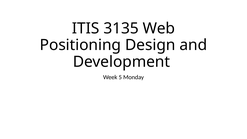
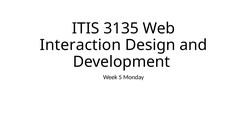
Positioning: Positioning -> Interaction (80, 45)
